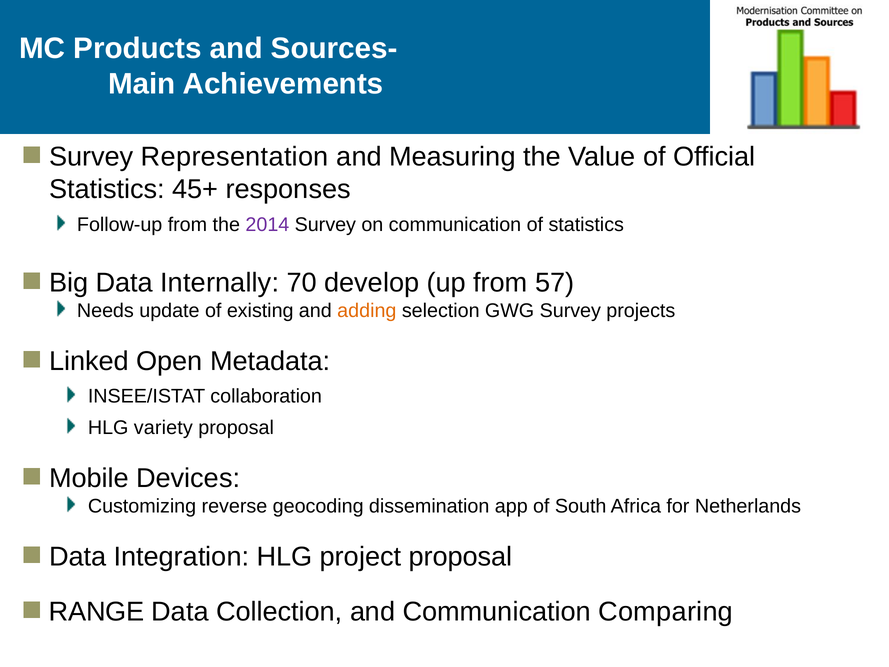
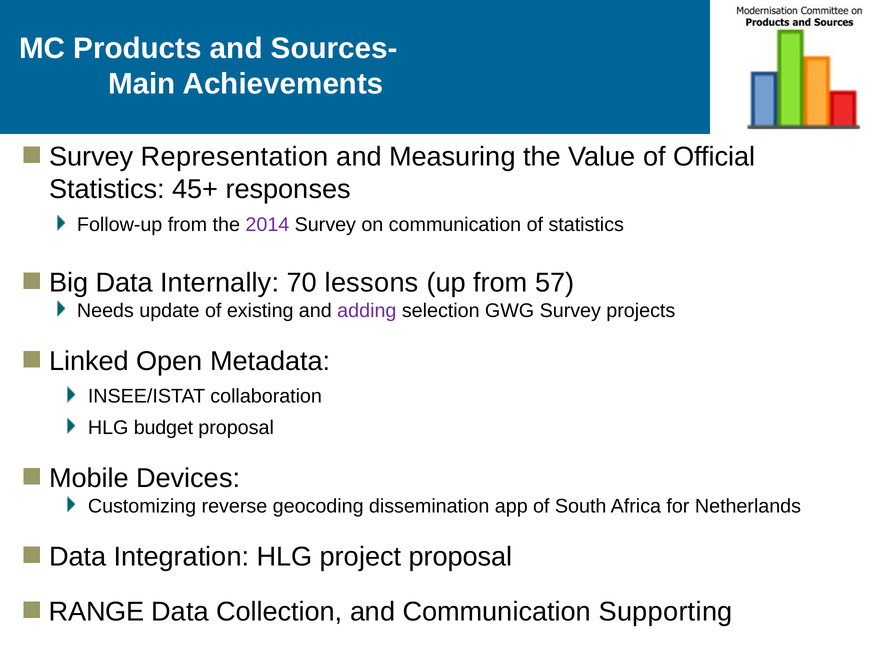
develop: develop -> lessons (372, 283)
adding colour: orange -> purple (367, 310)
variety: variety -> budget (163, 427)
Comparing: Comparing -> Supporting (666, 612)
